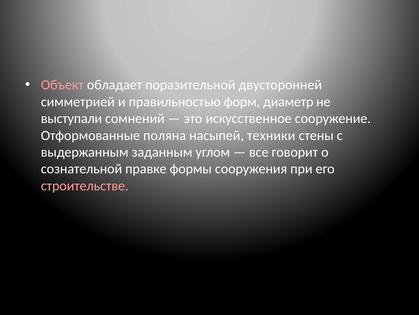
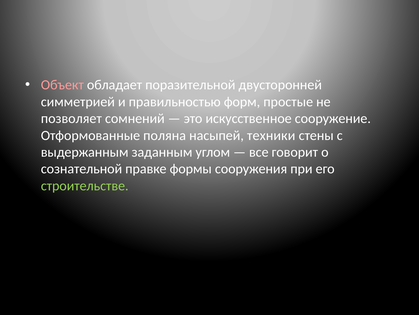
диаметр: диаметр -> простые (288, 102)
выступали: выступали -> позволяет (71, 118)
строительстве colour: pink -> light green (85, 185)
